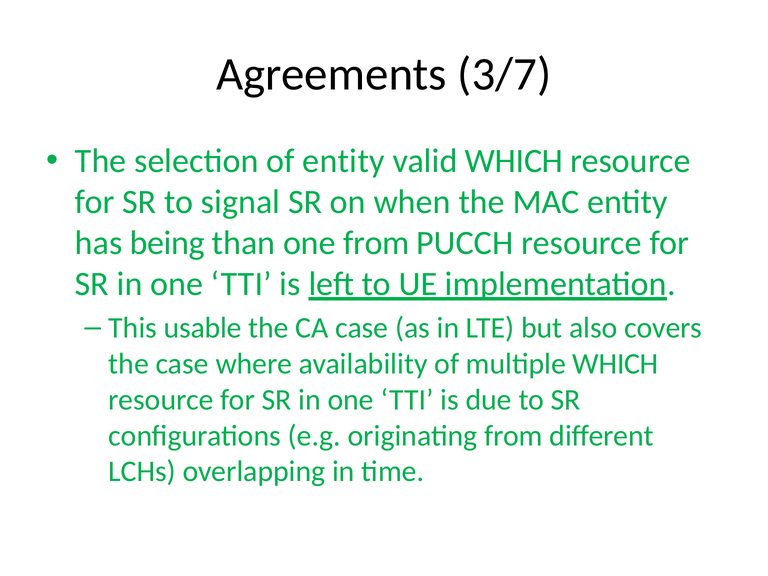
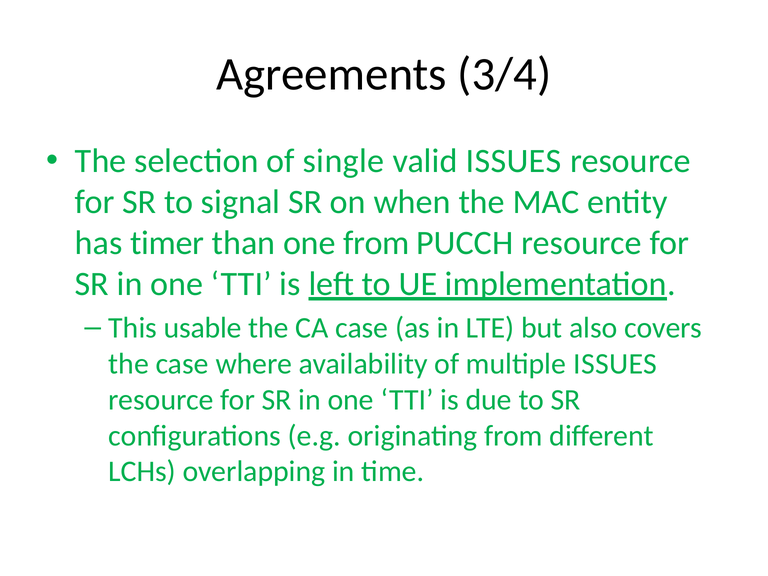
3/7: 3/7 -> 3/4 (504, 74)
of entity: entity -> single (343, 161)
valid WHICH: WHICH -> ISSUES (514, 161)
being: being -> timer (167, 243)
multiple WHICH: WHICH -> ISSUES (615, 364)
